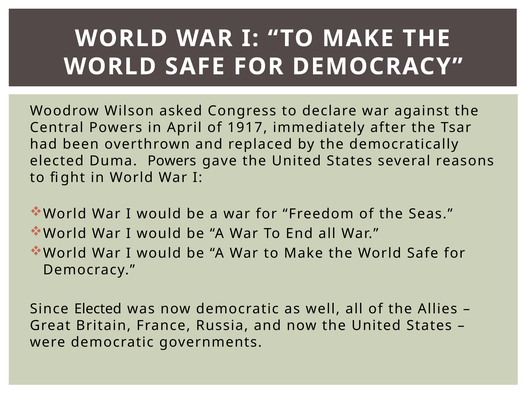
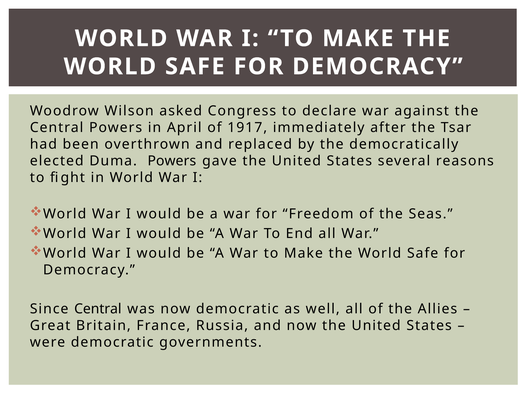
Since Elected: Elected -> Central (98, 309)
